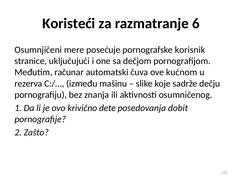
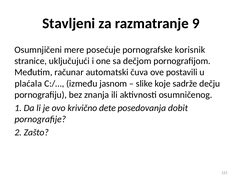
Koristeći: Koristeći -> Stavljeni (69, 23)
6: 6 -> 9 (196, 23)
kućnom: kućnom -> postavili (182, 72)
rezerva: rezerva -> plaćala (28, 84)
mašinu: mašinu -> jasnom (113, 84)
